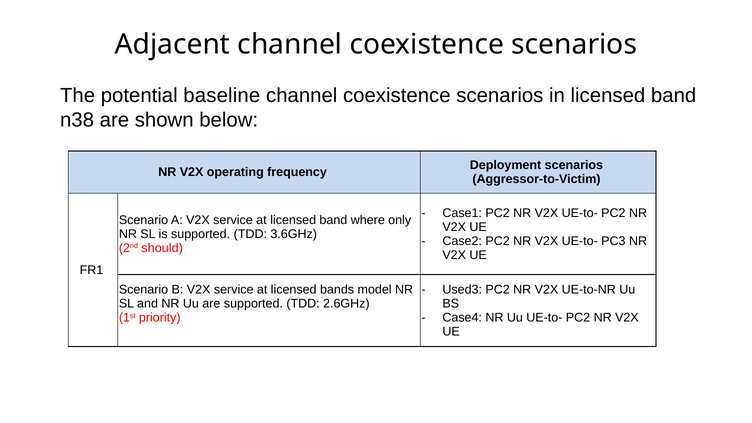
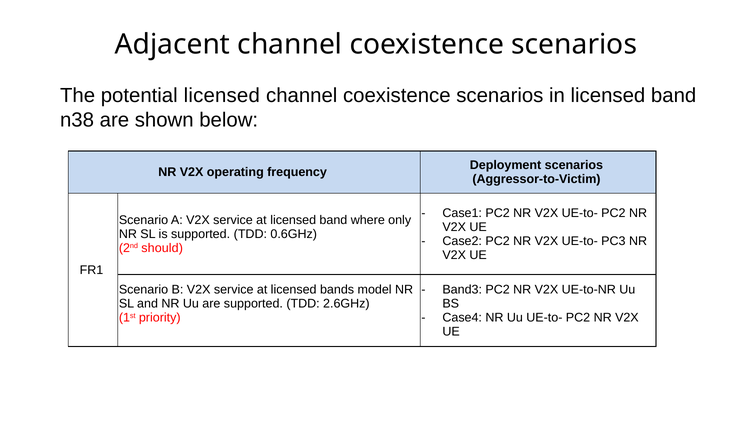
potential baseline: baseline -> licensed (222, 95)
3.6GHz: 3.6GHz -> 0.6GHz (294, 234)
Used3: Used3 -> Band3 (462, 290)
